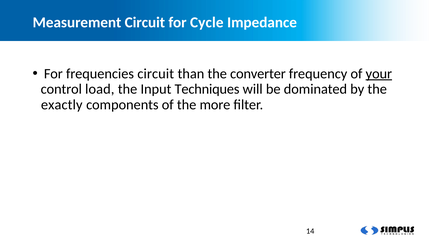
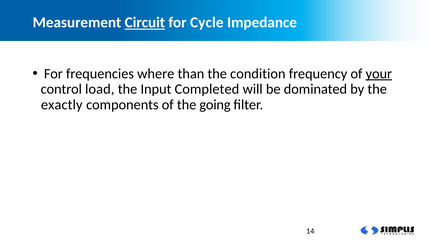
Circuit underline: none -> present (145, 23)
frequencies circuit: circuit -> where (156, 73)
converter: converter -> condition (258, 73)
Techniques: Techniques -> Completed (207, 89)
more: more -> going (215, 104)
